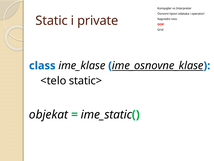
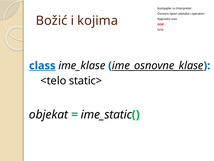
Static: Static -> Božić (52, 21)
private: private -> kojima (98, 21)
class underline: none -> present (42, 65)
